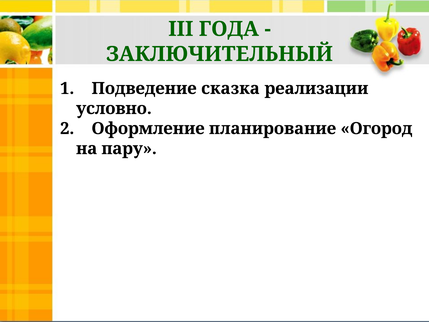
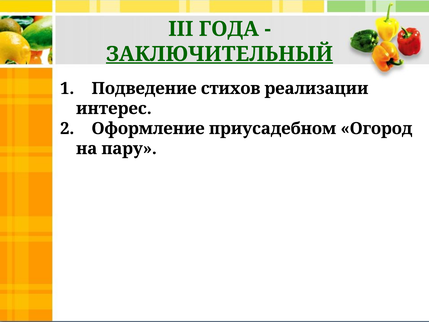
ЗАКЛЮЧИТЕЛЬНЫЙ underline: none -> present (220, 54)
сказка: сказка -> стихов (231, 88)
условно: условно -> интерес (114, 108)
планирование: планирование -> приусадебном (273, 128)
